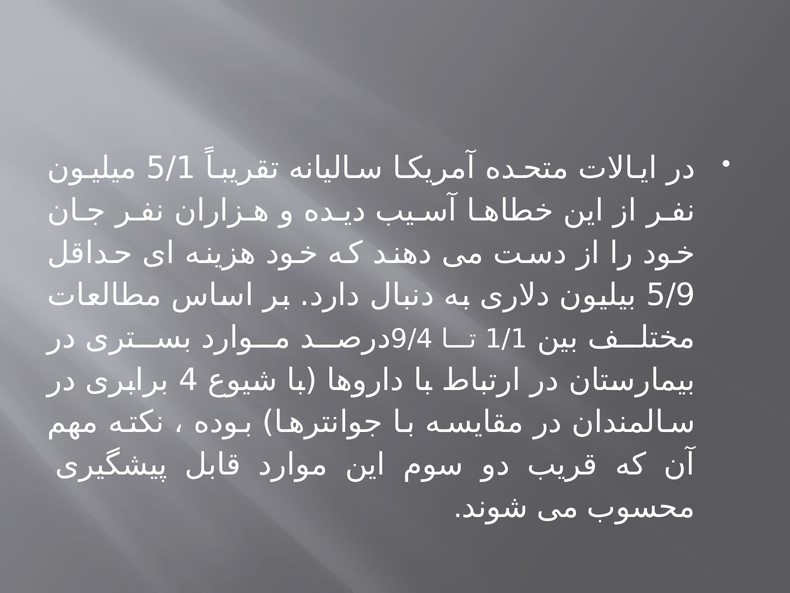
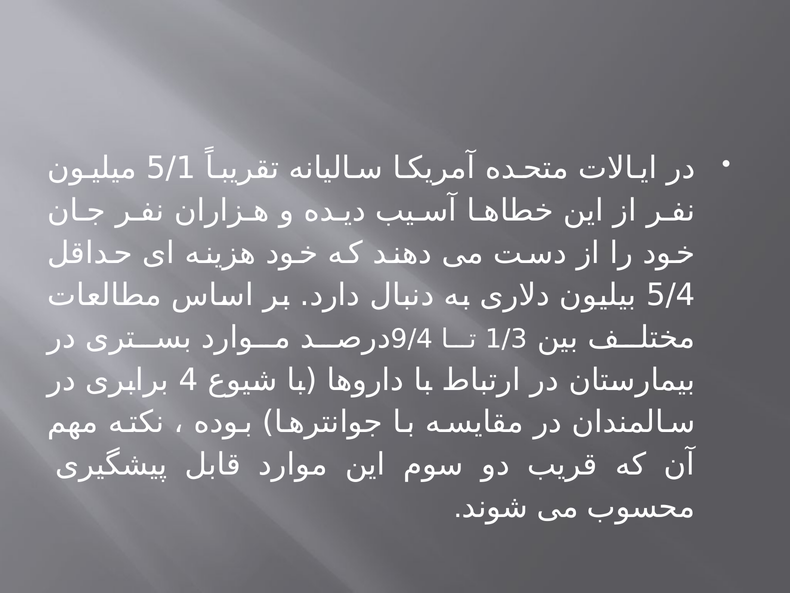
5/9: 5/9 -> 5/4 (671, 295)
1/1: 1/1 -> 1/3 (506, 339)
